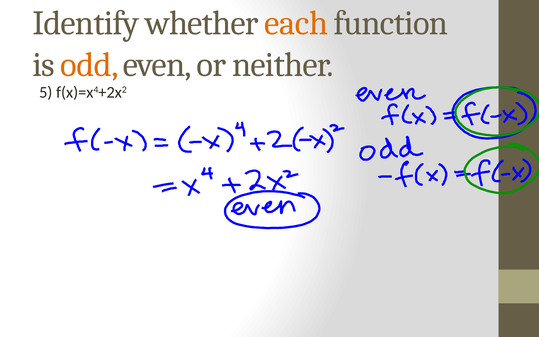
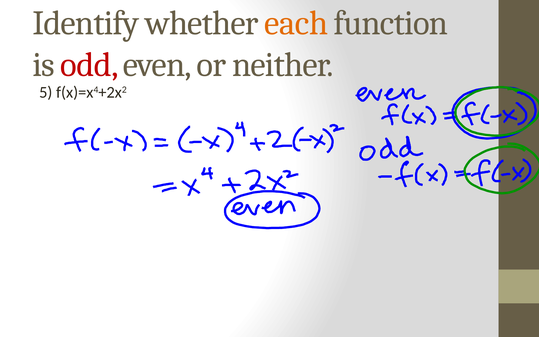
odd colour: orange -> red (89, 65)
